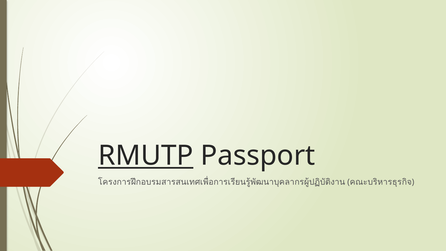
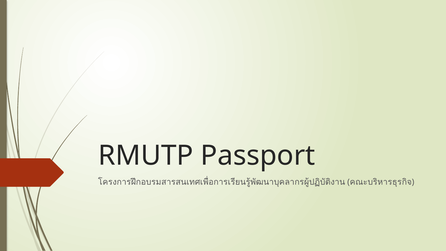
RMUTP underline: present -> none (146, 156)
